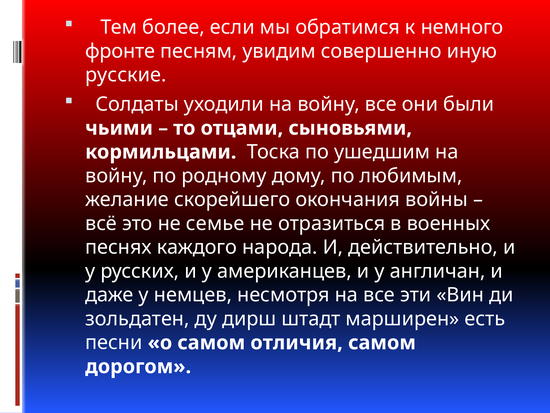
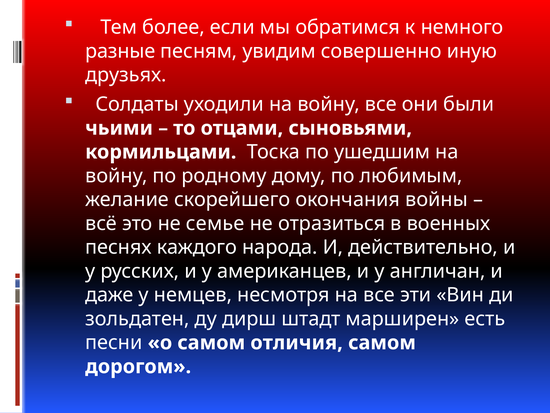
фронте: фронте -> разные (120, 51)
русские: русские -> друзьях (126, 75)
